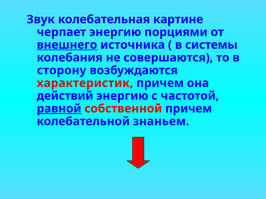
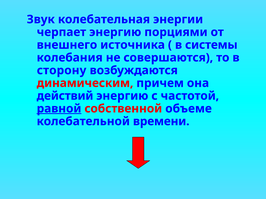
картине: картине -> энергии (178, 19)
внешнего underline: present -> none (67, 45)
характеристик: характеристик -> динамическим (85, 83)
собственной причем: причем -> объеме (189, 109)
знаньем: знаньем -> времени (161, 122)
